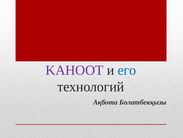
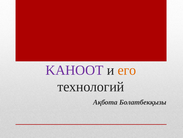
его colour: blue -> orange (127, 70)
